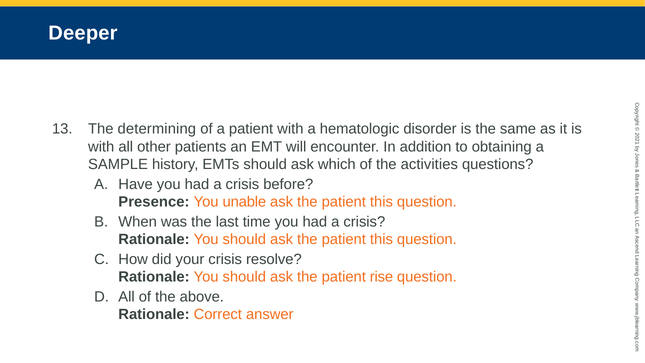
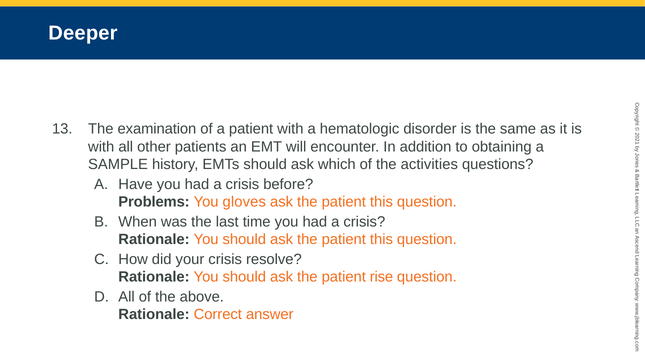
determining: determining -> examination (157, 129)
Presence: Presence -> Problems (154, 202)
unable: unable -> gloves (244, 202)
